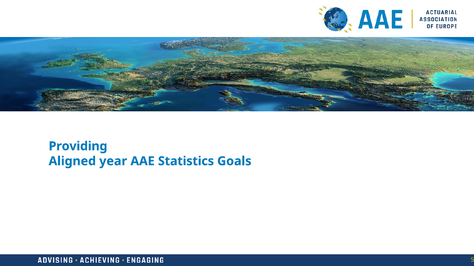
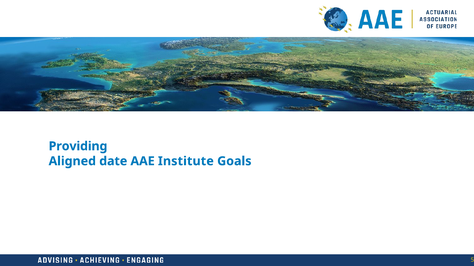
year: year -> date (113, 162)
Statistics: Statistics -> Institute (186, 162)
